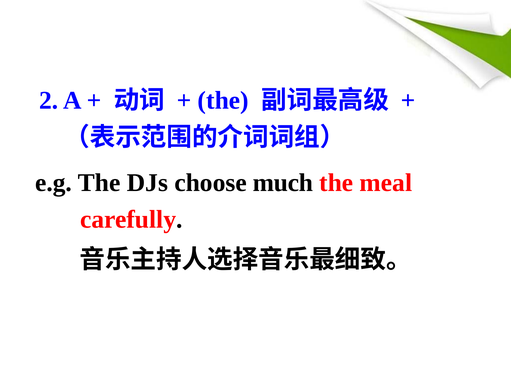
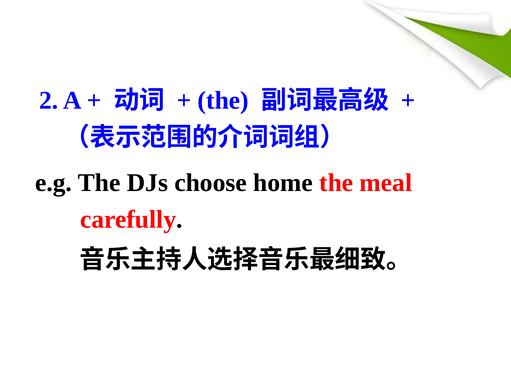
much: much -> home (283, 183)
